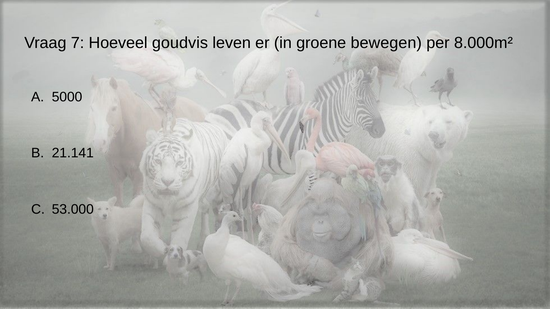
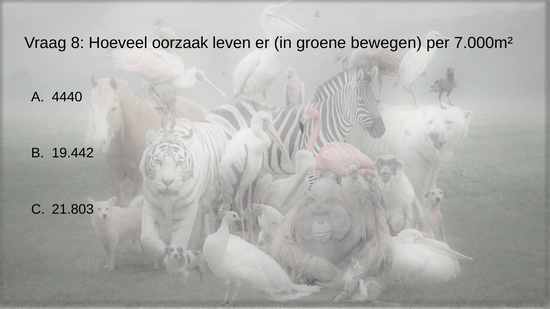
7: 7 -> 8 (78, 43)
goudvis: goudvis -> oorzaak (180, 43)
8.000m²: 8.000m² -> 7.000m² (483, 43)
5000: 5000 -> 4440 (67, 97)
21.141: 21.141 -> 19.442 (73, 153)
53.000: 53.000 -> 21.803 (73, 210)
